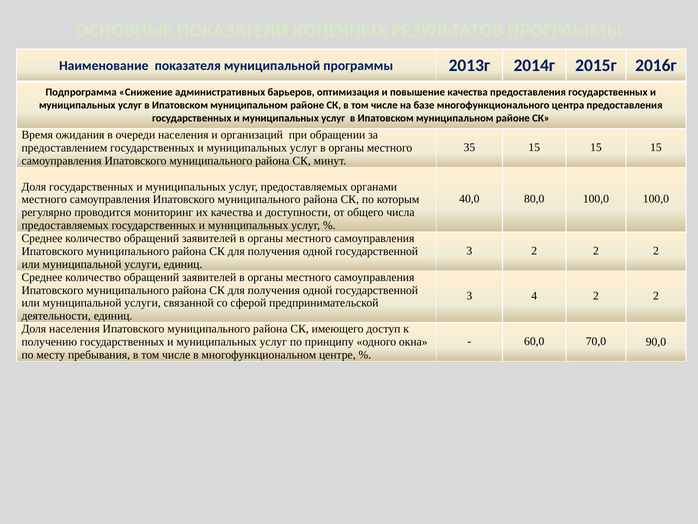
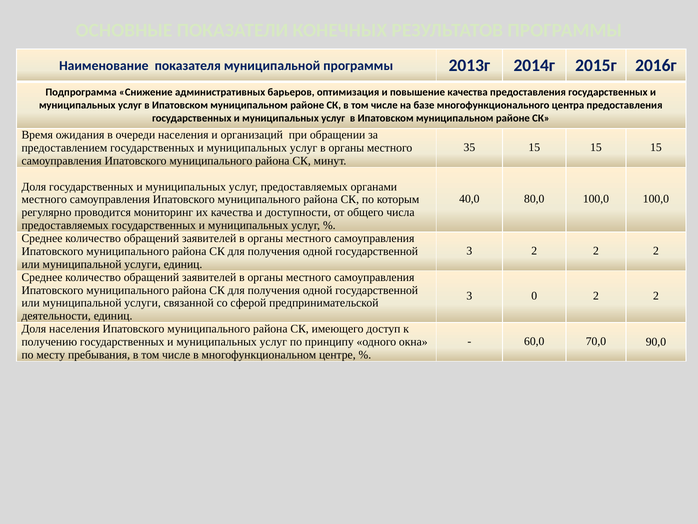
4: 4 -> 0 (534, 296)
